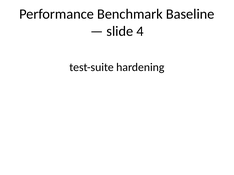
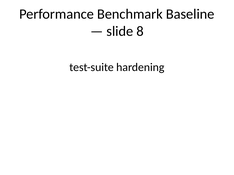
4: 4 -> 8 (140, 31)
